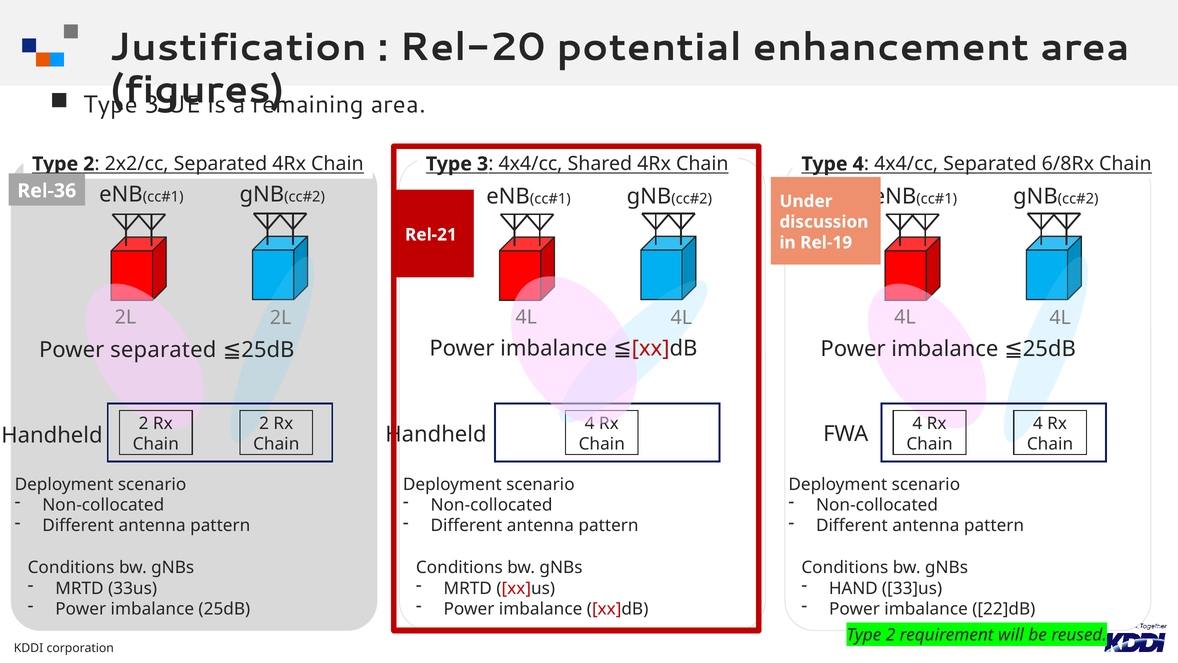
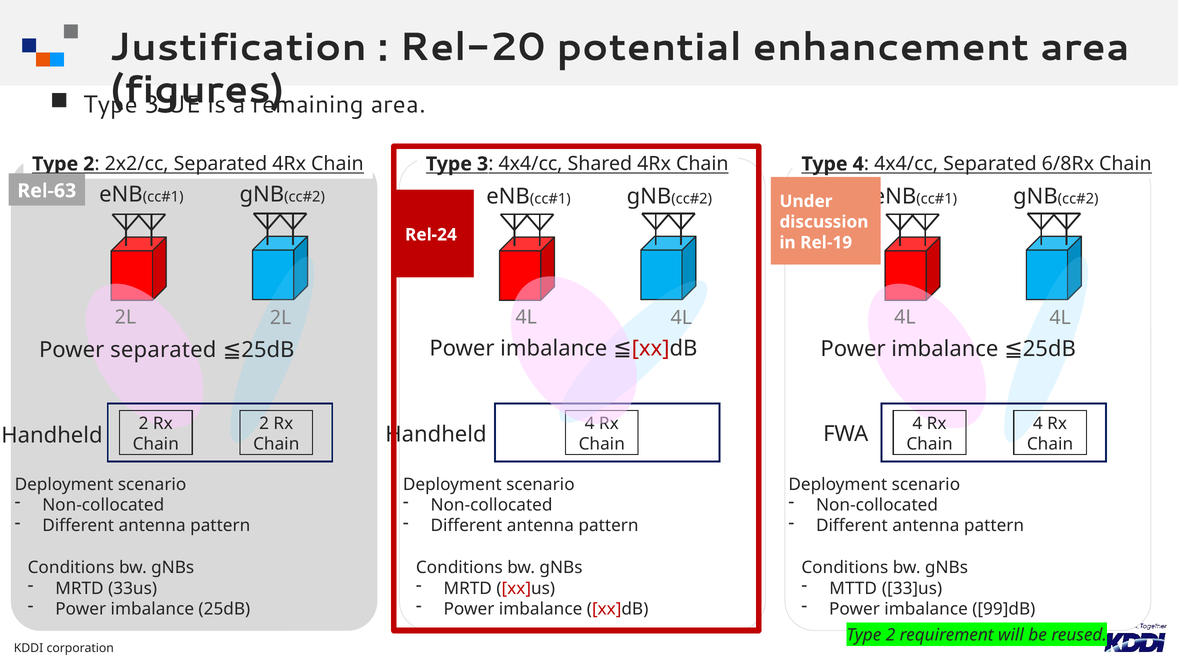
Rel-36: Rel-36 -> Rel-63 (47, 191)
Rel-21: Rel-21 -> Rel-24 (431, 235)
HAND: HAND -> MTTD (853, 588)
22]dB: 22]dB -> 99]dB (1004, 609)
